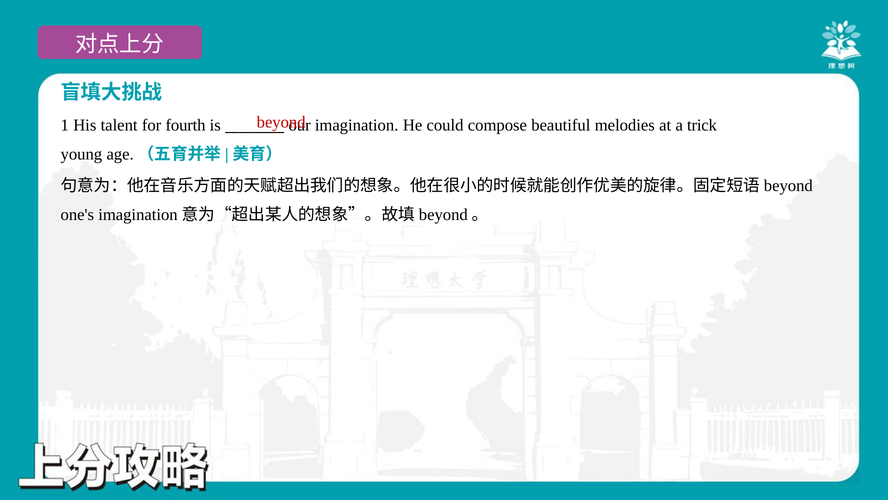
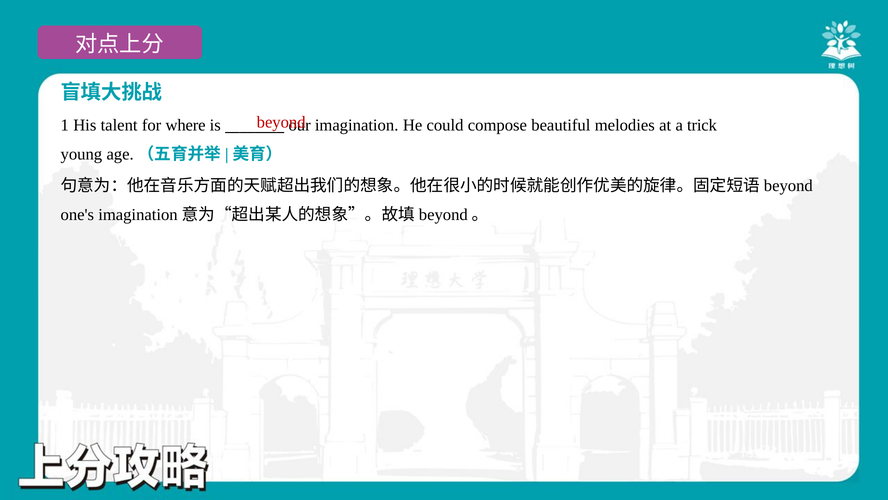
fourth: fourth -> where (186, 125)
